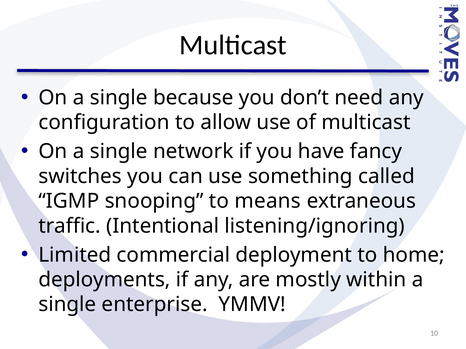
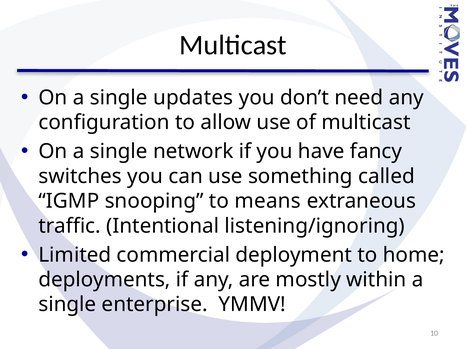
because: because -> updates (193, 98)
